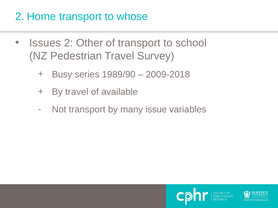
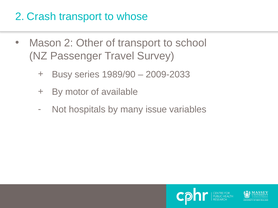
Home: Home -> Crash (41, 17)
Issues: Issues -> Mason (45, 43)
Pedestrian: Pedestrian -> Passenger (76, 56)
2009-2018: 2009-2018 -> 2009-2033 (168, 75)
By travel: travel -> motor (77, 92)
Not transport: transport -> hospitals (87, 110)
